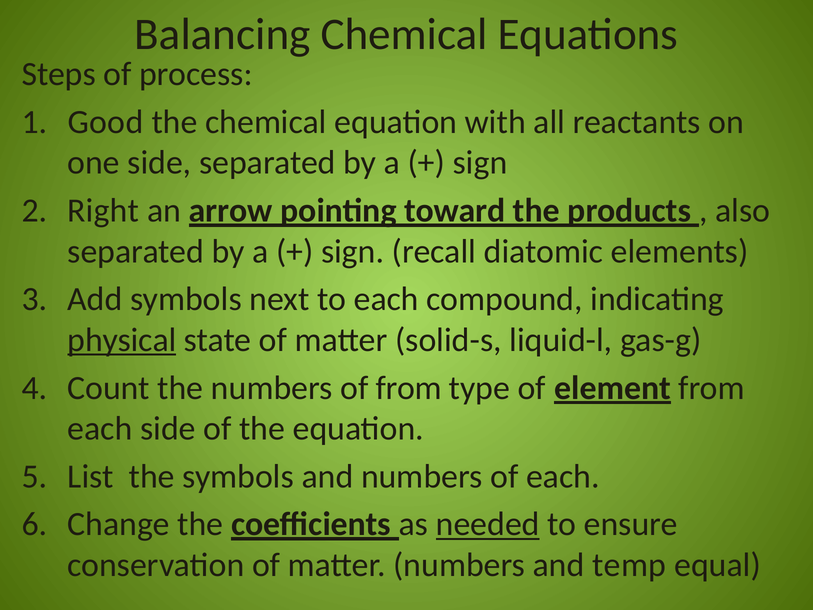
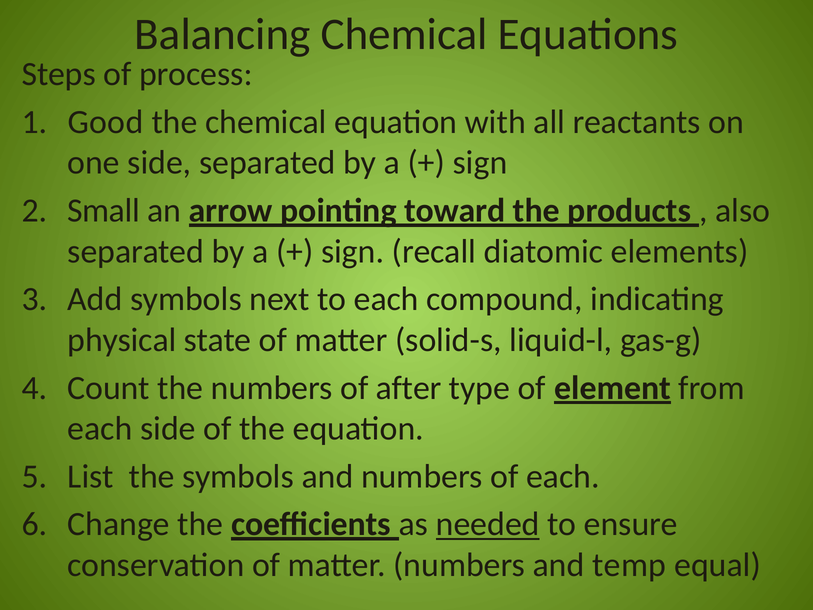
Right: Right -> Small (104, 211)
physical underline: present -> none (122, 340)
of from: from -> after (409, 388)
